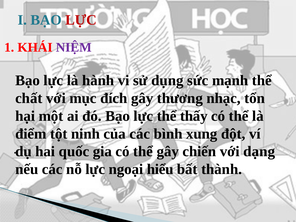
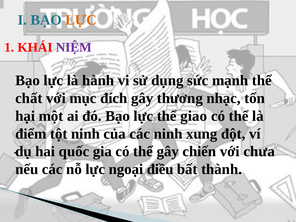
LỰC colour: red -> orange (81, 20)
thấy: thấy -> giao (194, 116)
các bình: bình -> ninh (168, 134)
dạng: dạng -> chưa (259, 151)
hiểu: hiểu -> điều (160, 169)
